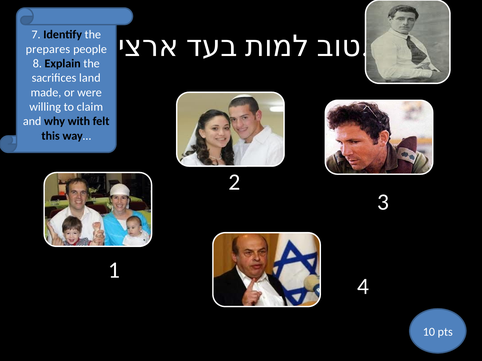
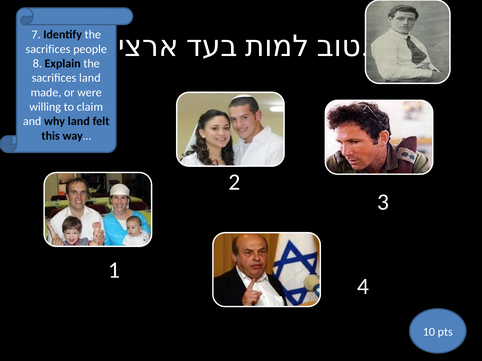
prepares: prepares -> sacrifices (48, 49)
why with: with -> land (79, 121)
